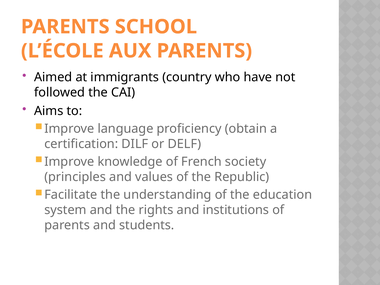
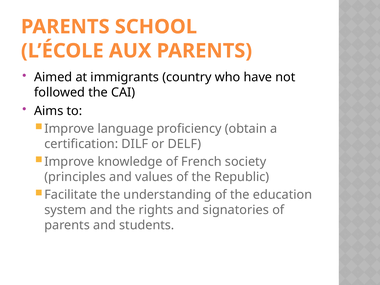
institutions: institutions -> signatories (236, 210)
